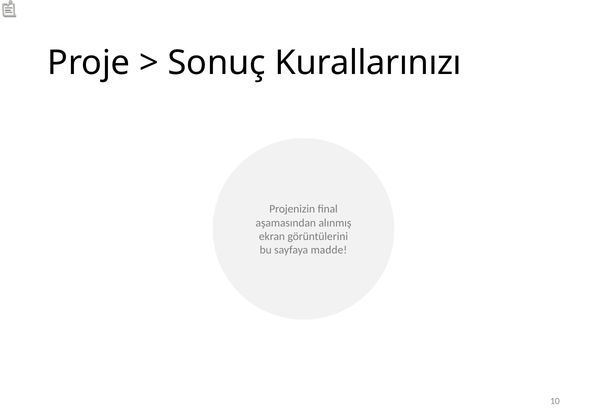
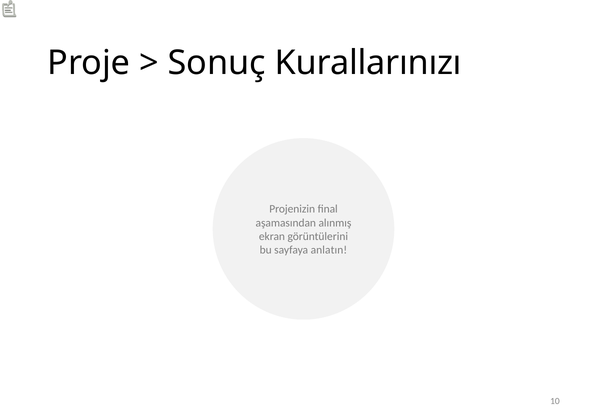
madde: madde -> anlatın (329, 250)
